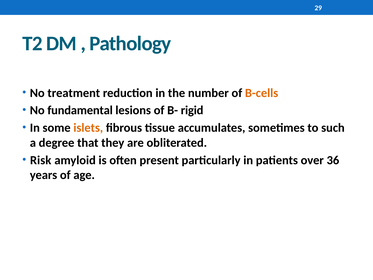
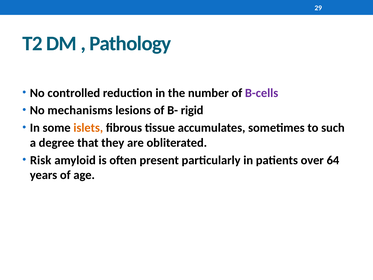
treatment: treatment -> controlled (74, 93)
B-cells colour: orange -> purple (262, 93)
fundamental: fundamental -> mechanisms (80, 110)
36: 36 -> 64 (333, 160)
